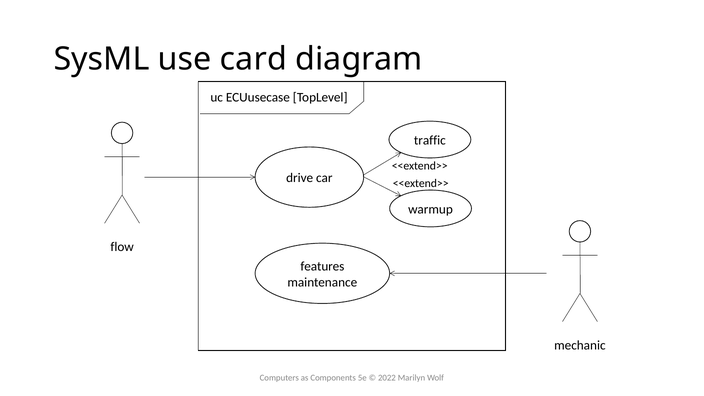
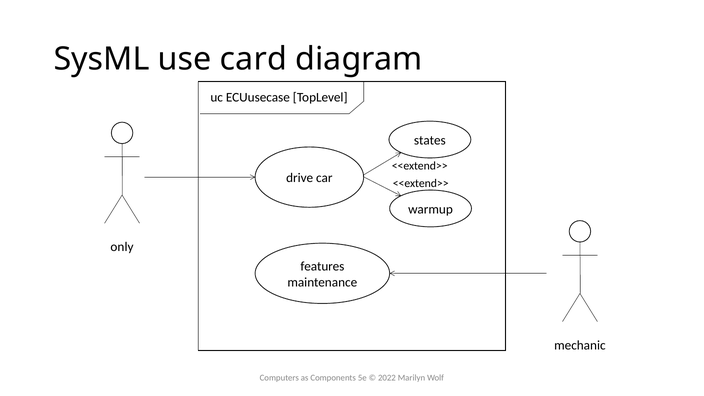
traffic: traffic -> states (430, 140)
flow: flow -> only (122, 247)
